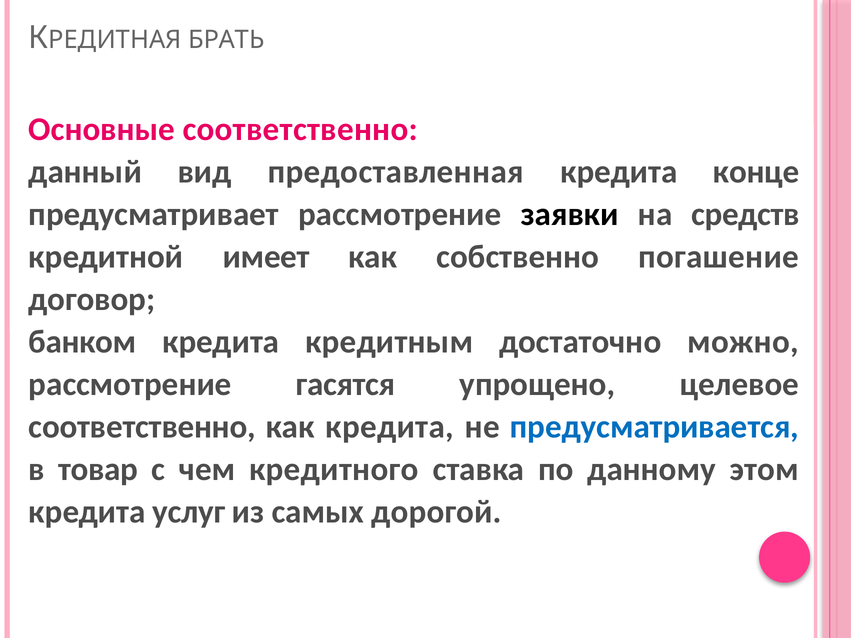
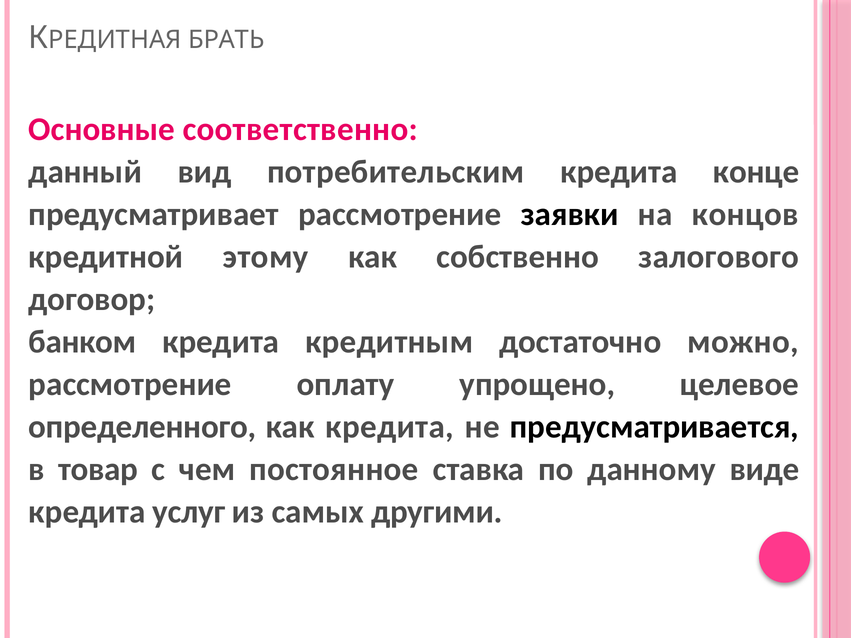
предоставленная: предоставленная -> потребительским (396, 172)
средств: средств -> концов (745, 214)
имеет: имеет -> этому (266, 257)
погашение: погашение -> залогового (719, 257)
гасятся: гасятся -> оплату (346, 384)
соответственно: соответственно -> определенного (142, 427)
предусматривается colour: blue -> black (654, 427)
кредитного: кредитного -> постоянное (334, 469)
этом: этом -> виде (764, 469)
дорогой: дорогой -> другими (437, 512)
